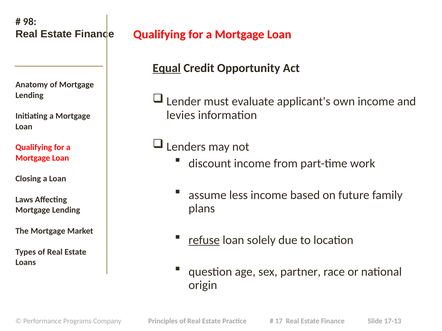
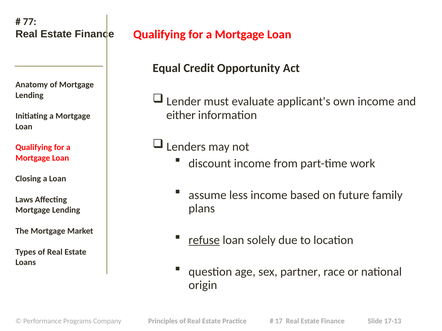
98: 98 -> 77 (30, 22)
Equal underline: present -> none (167, 68)
levies: levies -> either (181, 115)
